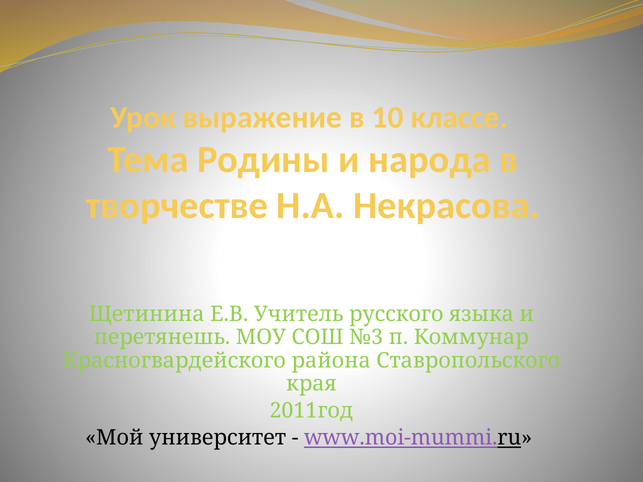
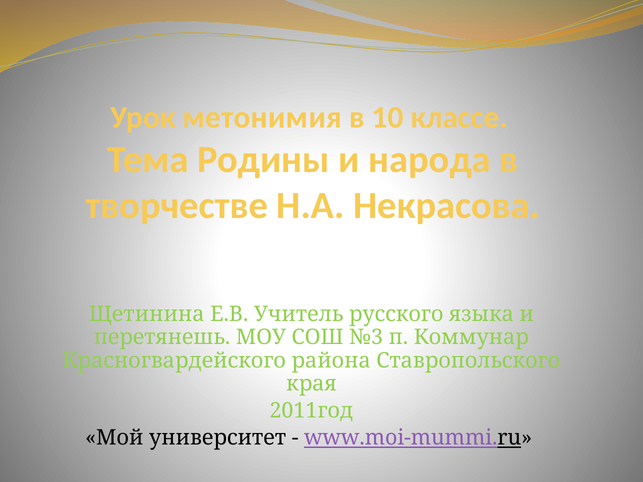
выражение: выражение -> метонимия (262, 117)
